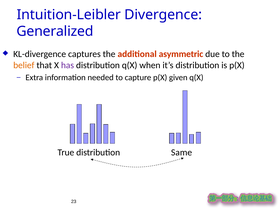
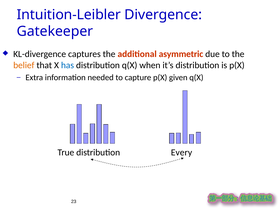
Generalized: Generalized -> Gatekeeper (55, 31)
has colour: purple -> blue (68, 65)
Same: Same -> Every (182, 153)
